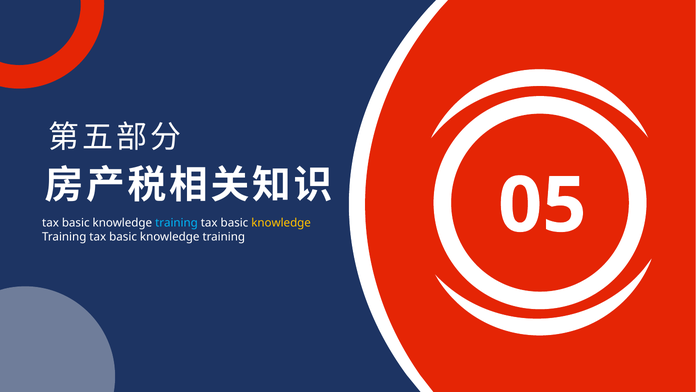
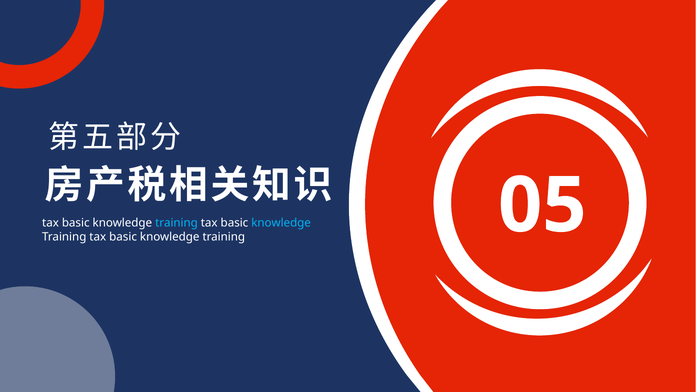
knowledge colour: yellow -> light blue (281, 223)
